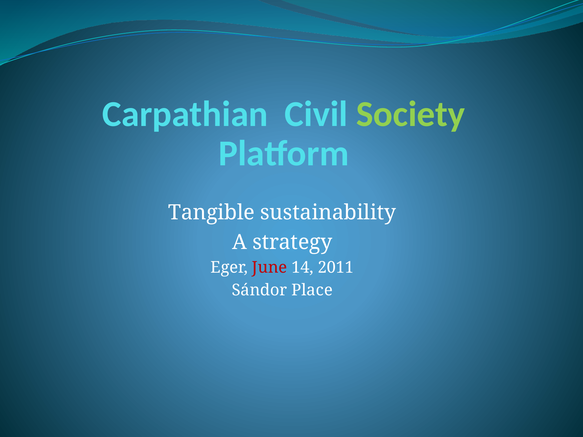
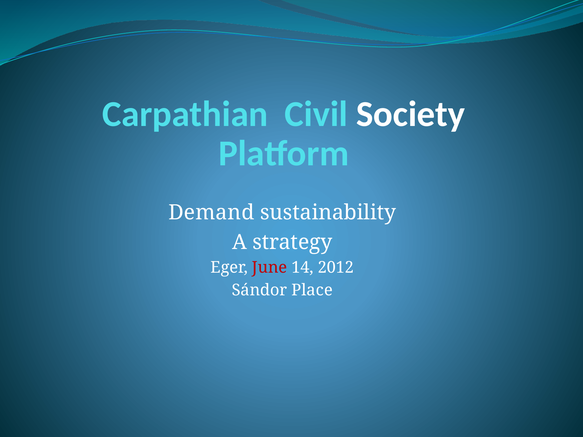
Society colour: light green -> white (411, 114)
Tangible: Tangible -> Demand (211, 213)
2011: 2011 -> 2012 (336, 268)
